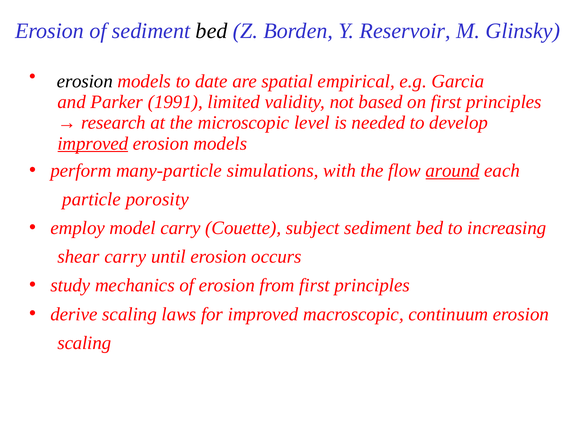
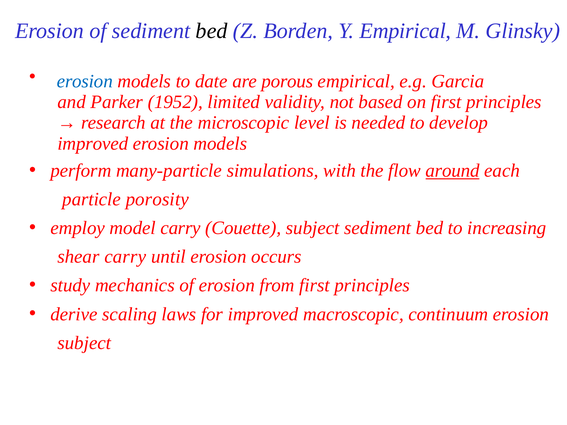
Y Reservoir: Reservoir -> Empirical (405, 31)
erosion colour: black -> blue (85, 81)
spatial: spatial -> porous (287, 81)
1991: 1991 -> 1952 (175, 102)
improved underline: present -> none (93, 144)
scaling: scaling -> subject (84, 343)
